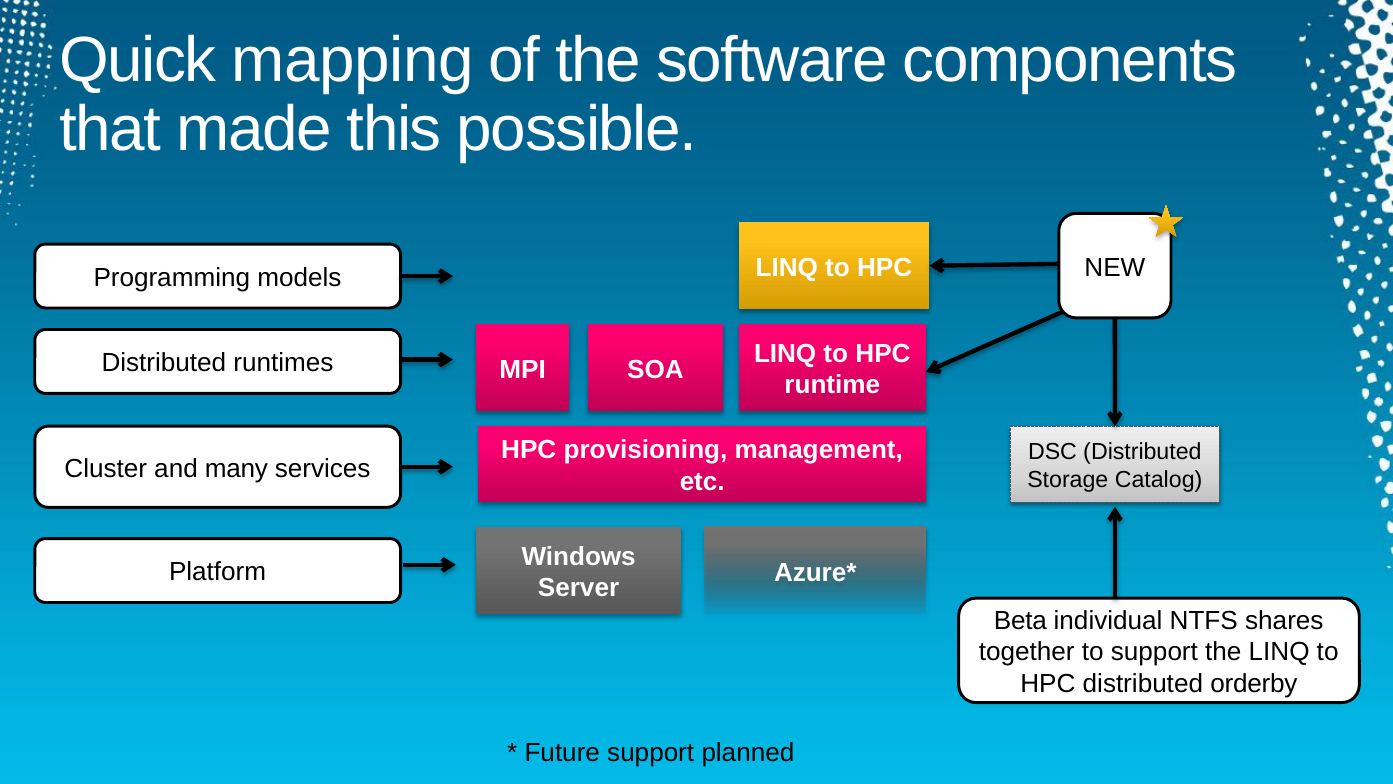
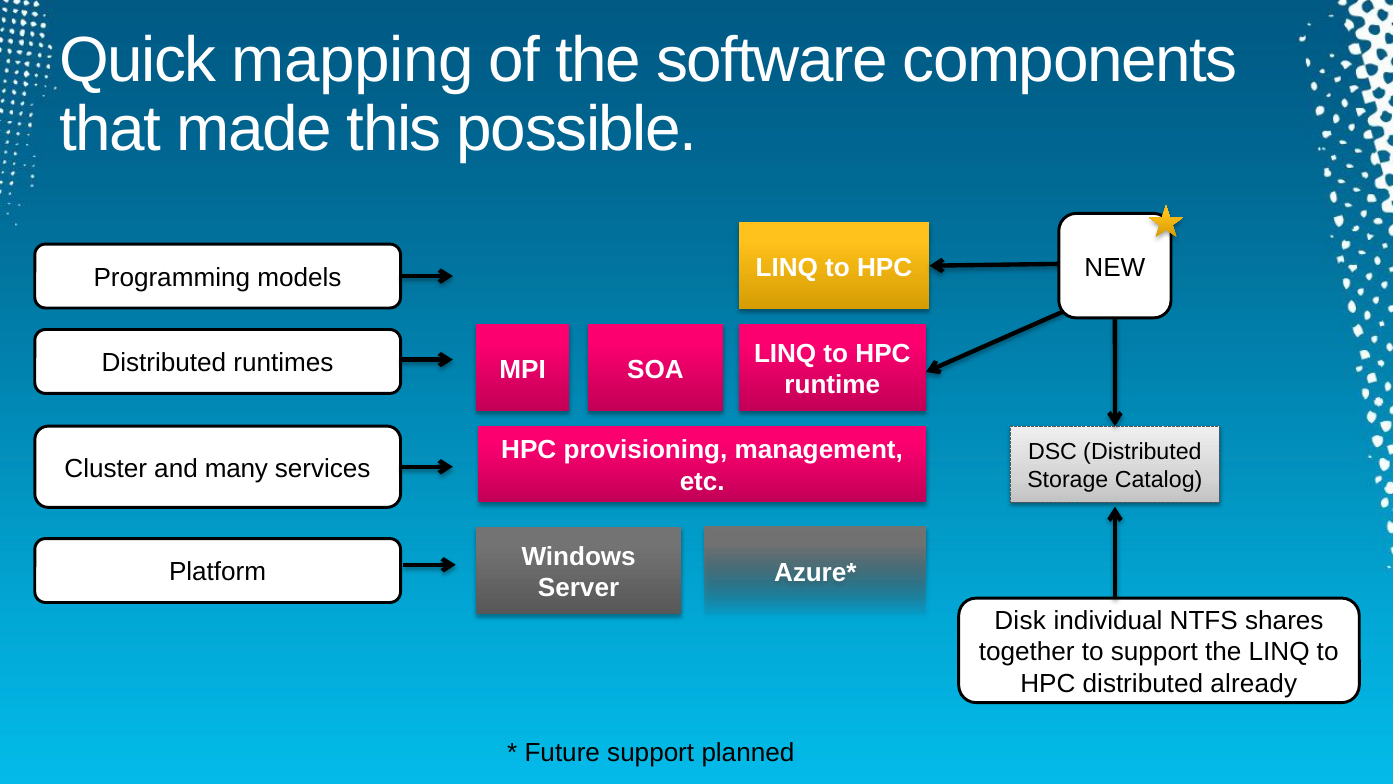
Beta: Beta -> Disk (1020, 621)
orderby: orderby -> already (1254, 683)
